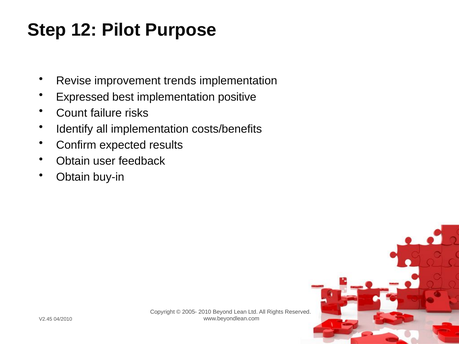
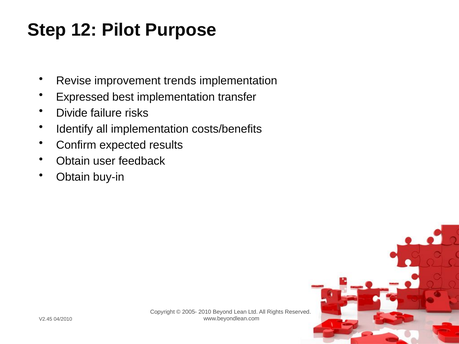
positive: positive -> transfer (237, 97)
Count: Count -> Divide (72, 113)
